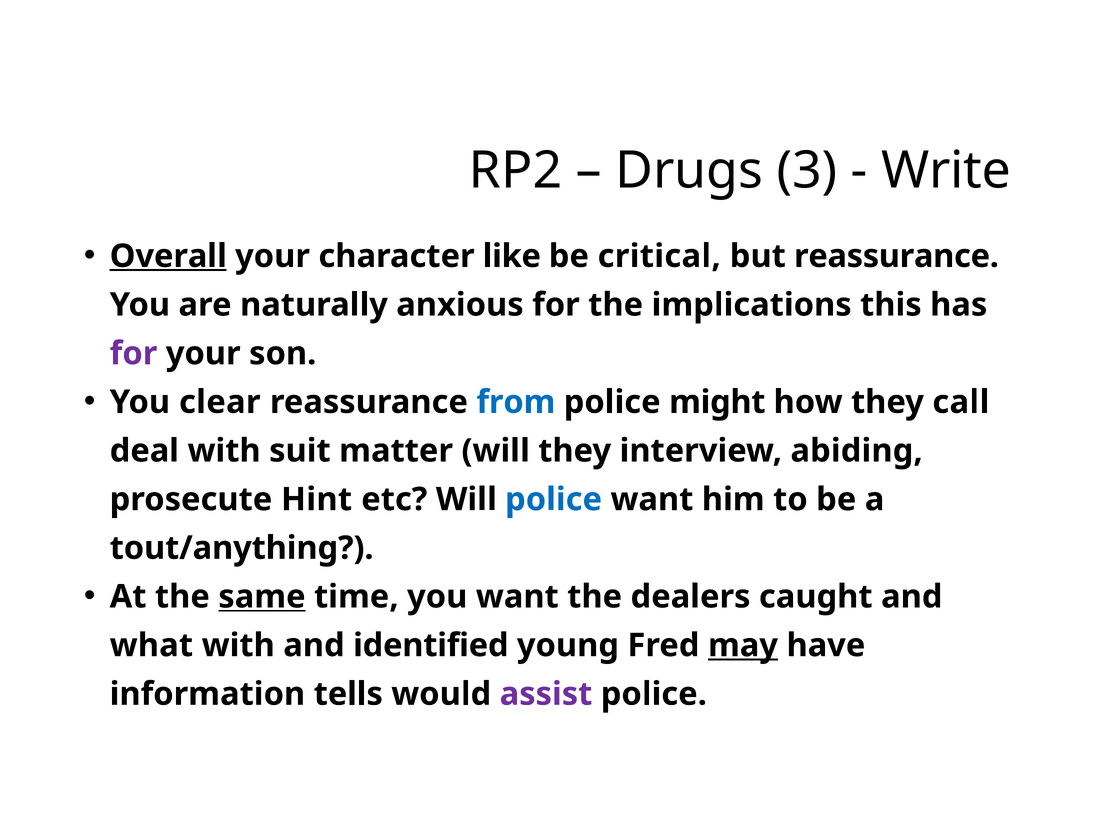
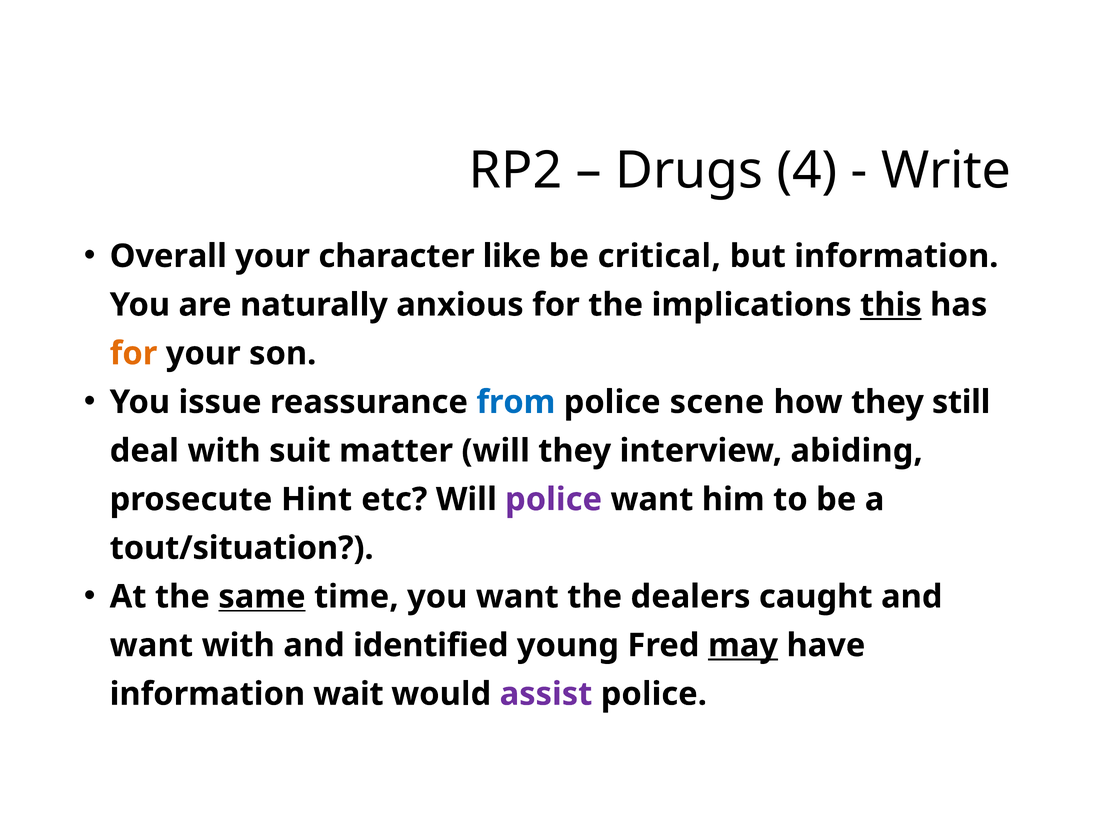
3: 3 -> 4 (807, 170)
Overall underline: present -> none (168, 256)
but reassurance: reassurance -> information (896, 256)
this underline: none -> present (891, 305)
for colour: purple -> orange (134, 354)
clear: clear -> issue (220, 402)
might: might -> scene (717, 402)
call: call -> still (961, 402)
police colour: blue -> purple (554, 500)
tout/anything: tout/anything -> tout/situation (242, 548)
what: what -> want (151, 646)
tells: tells -> wait (348, 694)
